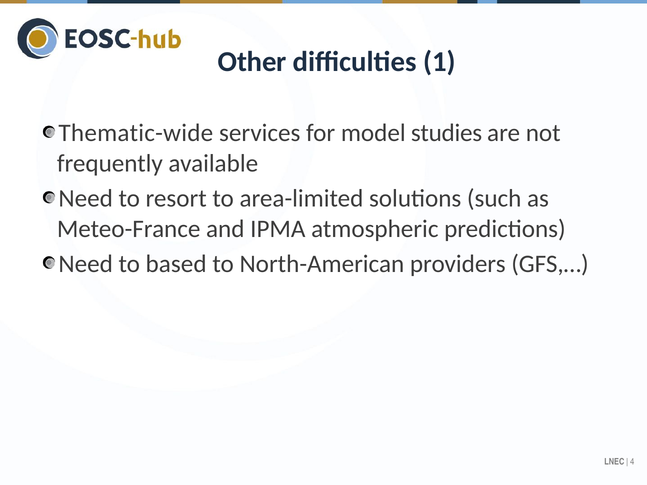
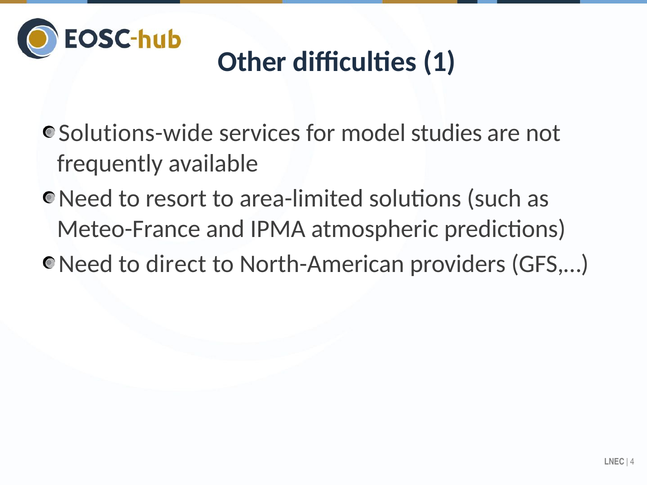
Thematic-wide: Thematic-wide -> Solutions-wide (136, 133)
based: based -> direct (176, 264)
